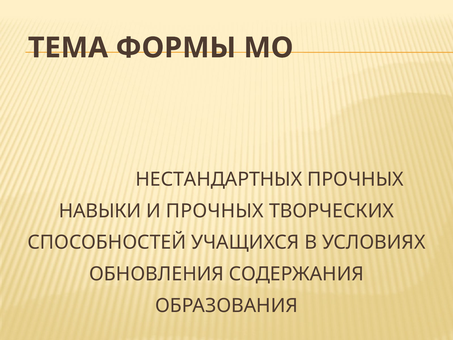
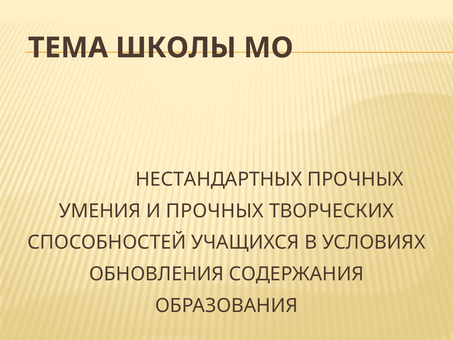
ФОРМЫ: ФОРМЫ -> ШКОЛЫ (176, 48)
НАВЫКИ: НАВЫКИ -> УМЕНИЯ (100, 211)
